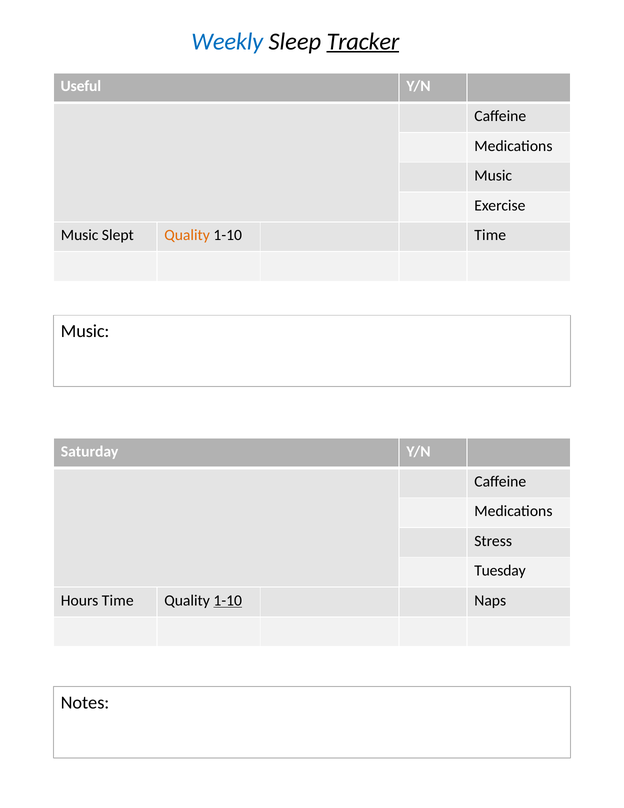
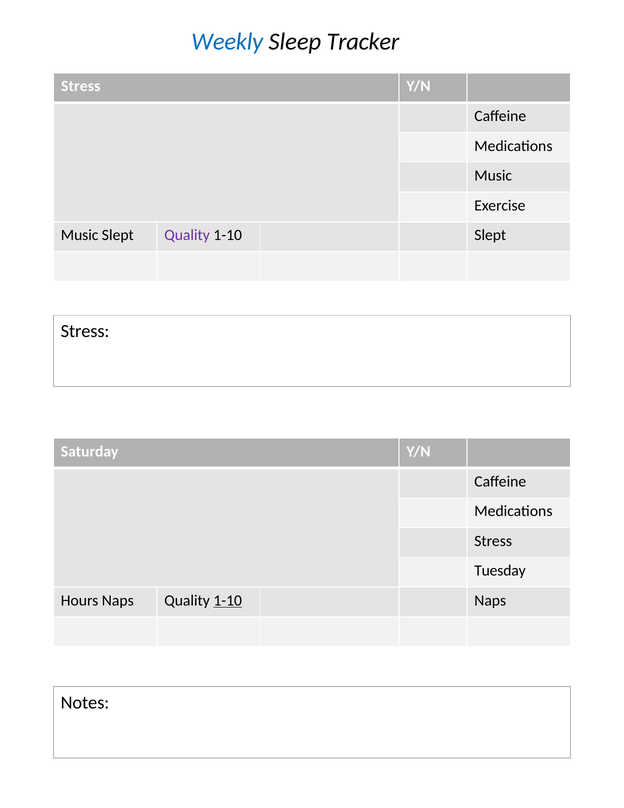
Tracker underline: present -> none (363, 41)
Useful: Useful -> Stress (81, 86)
Quality colour: orange -> purple (187, 235)
1-10 Time: Time -> Slept (490, 235)
Music: Music -> Stress (85, 331)
Hours Time: Time -> Naps (118, 600)
